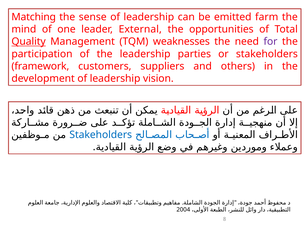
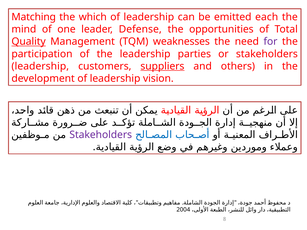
sense: sense -> which (93, 17)
farm: farm -> each (267, 17)
External: External -> Defense (140, 29)
framework: framework -> leadership (40, 66)
suppliers underline: none -> present (162, 66)
Stakeholders colour: blue -> purple (101, 135)
